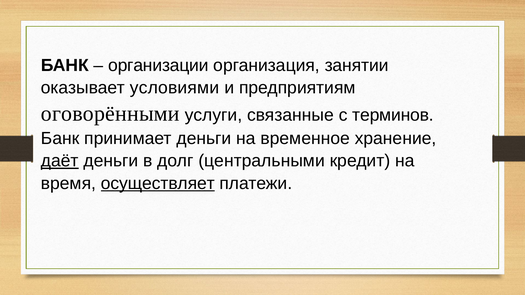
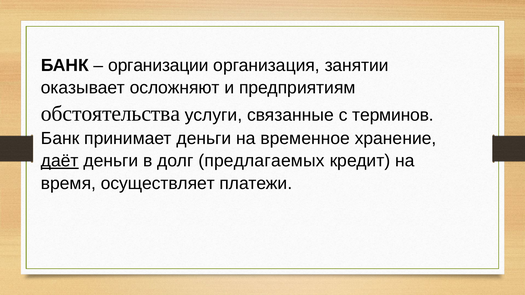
условиями: условиями -> осложняют (175, 88)
оговорёнными: оговорёнными -> обстоятельства (111, 114)
центральными: центральными -> предлагаемых (262, 161)
осуществляет underline: present -> none (158, 183)
